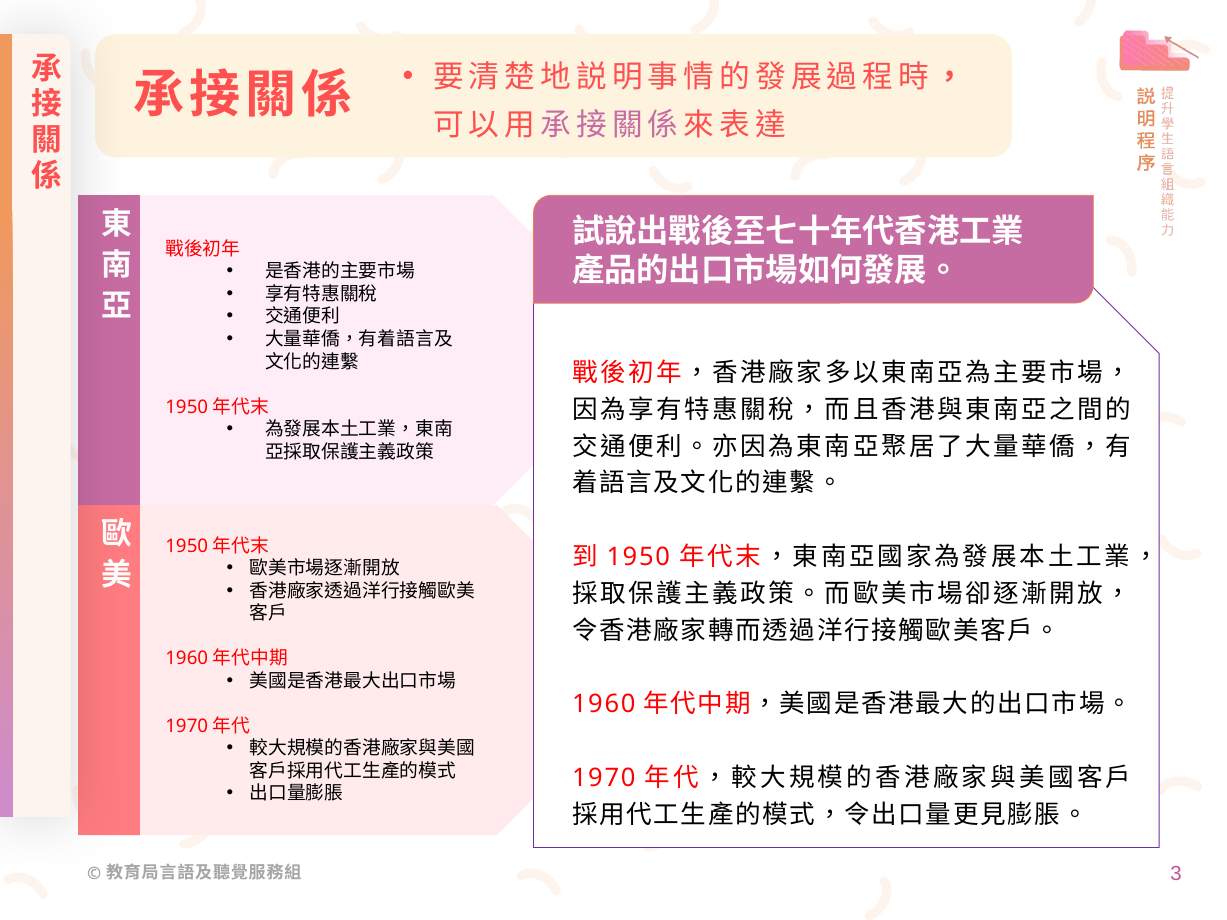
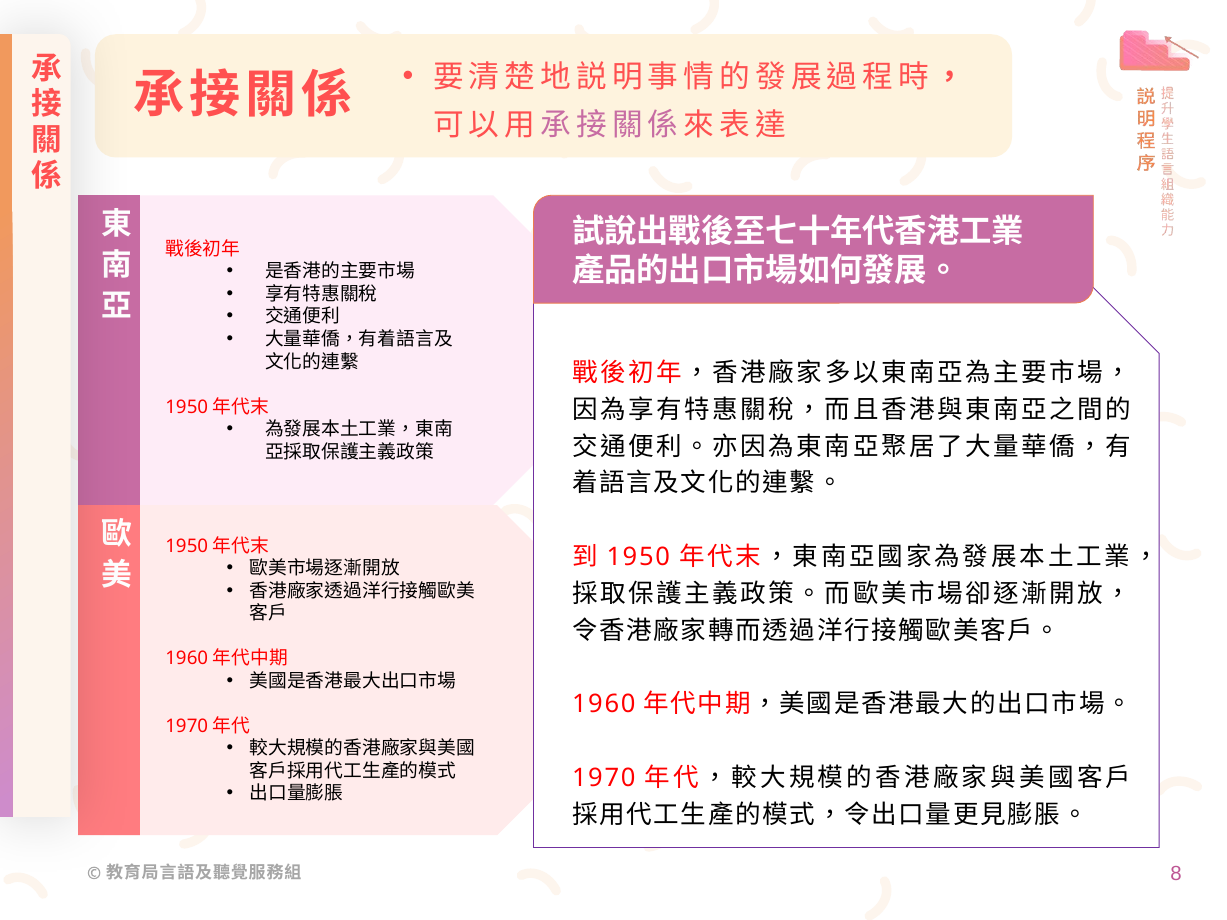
3: 3 -> 8 (1176, 874)
